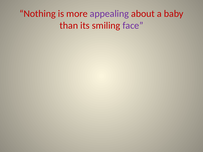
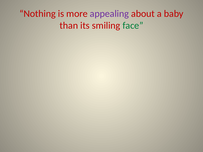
face colour: purple -> green (133, 26)
